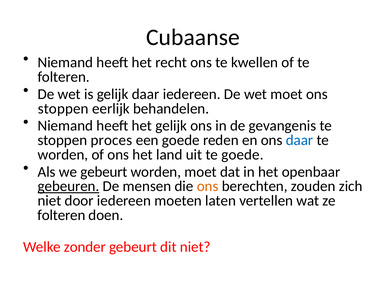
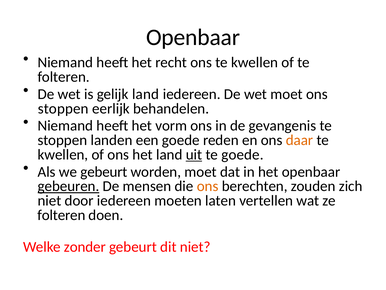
Cubaanse: Cubaanse -> Openbaar (193, 37)
gelijk daar: daar -> land (146, 94)
het gelijk: gelijk -> vorm (171, 126)
proces: proces -> landen (111, 140)
daar colour: blue -> orange (299, 140)
worden: worden -> kwellen (63, 154)
uit underline: none -> present (194, 154)
